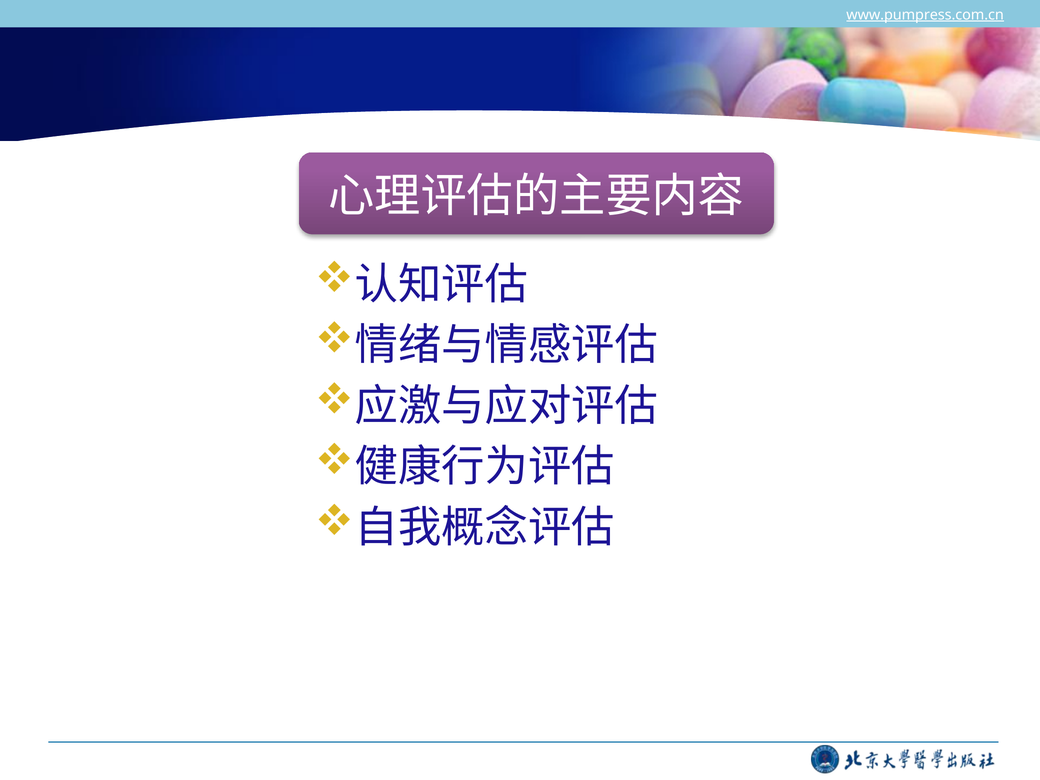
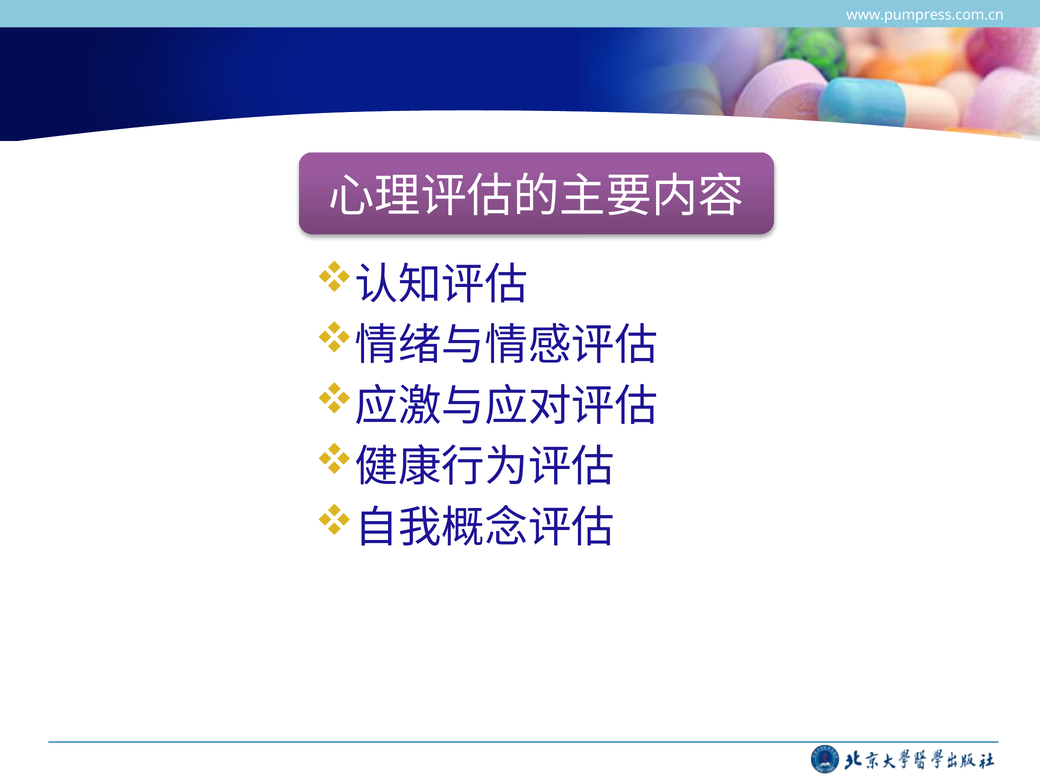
www.pumpress.com.cn underline: present -> none (925, 15)
